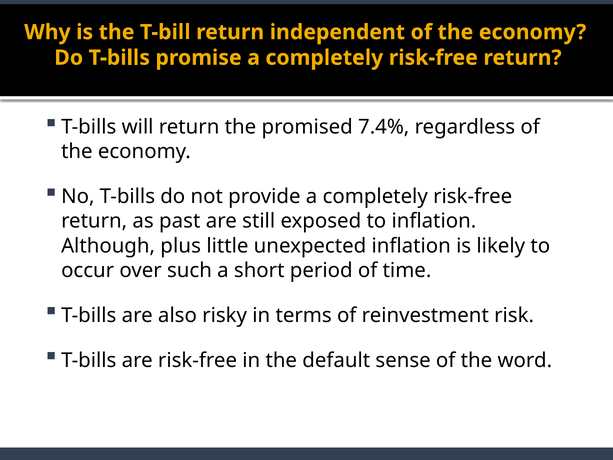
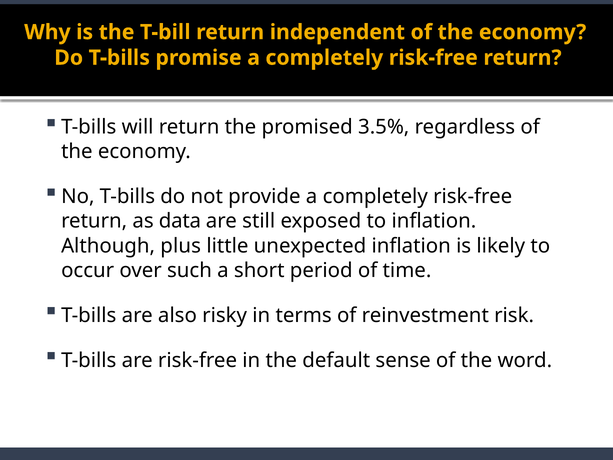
7.4%: 7.4% -> 3.5% (384, 127)
past: past -> data (180, 221)
